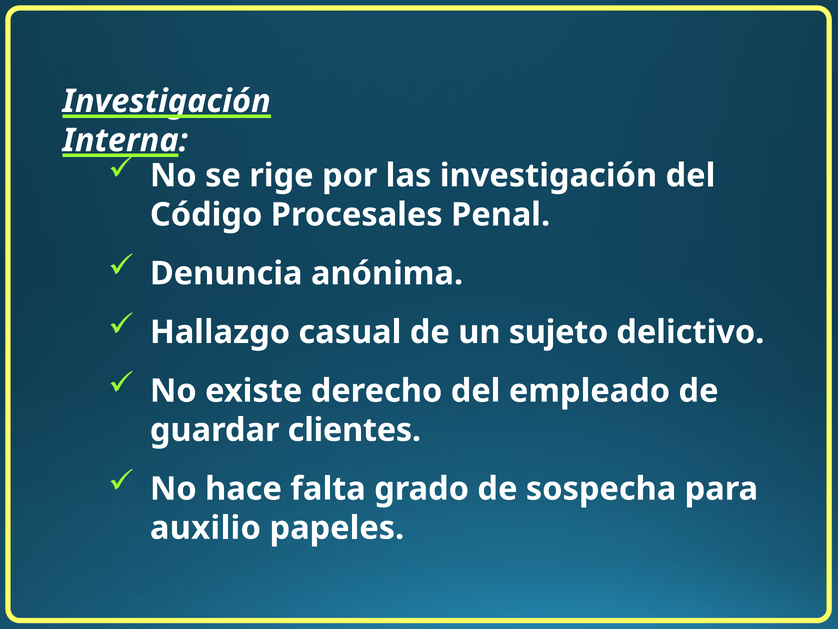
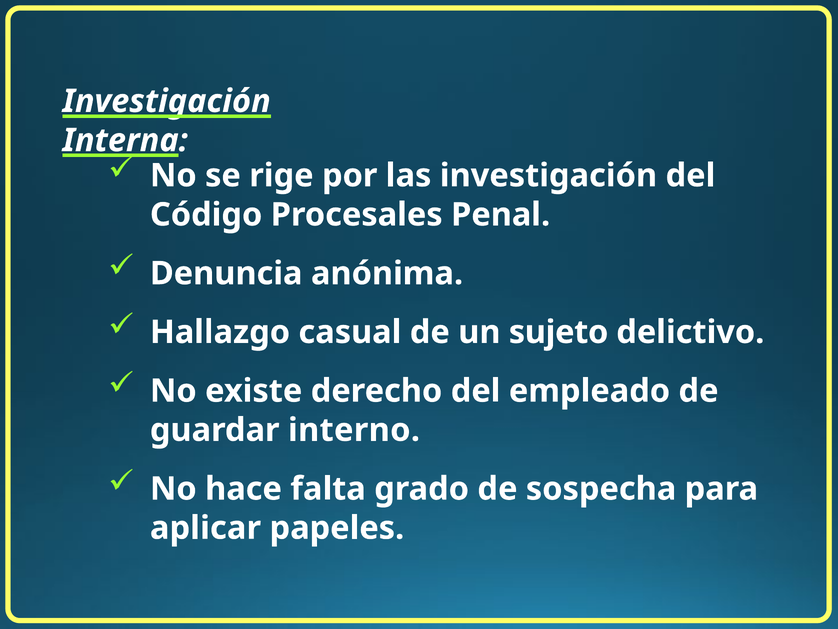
clientes: clientes -> interno (354, 430)
auxilio: auxilio -> aplicar (206, 528)
